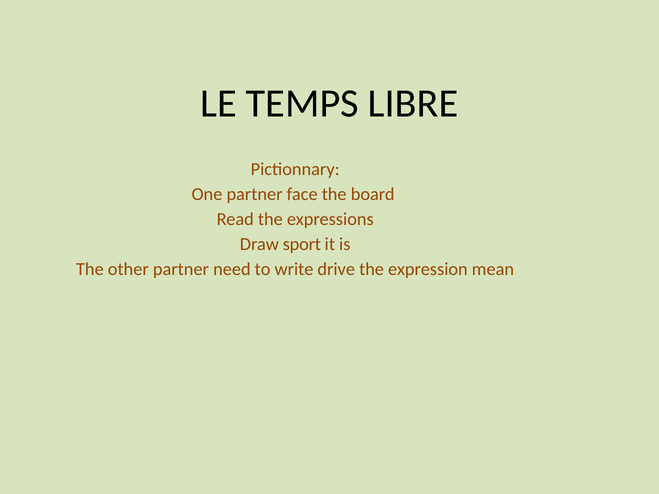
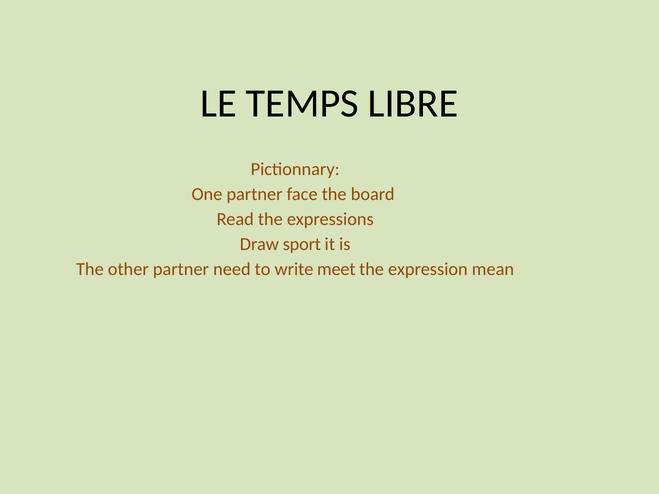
drive: drive -> meet (336, 269)
